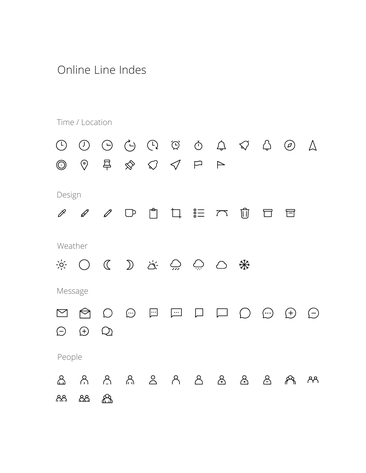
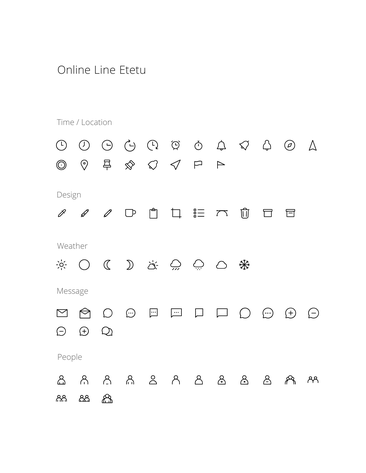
Indes: Indes -> Etetu (133, 70)
